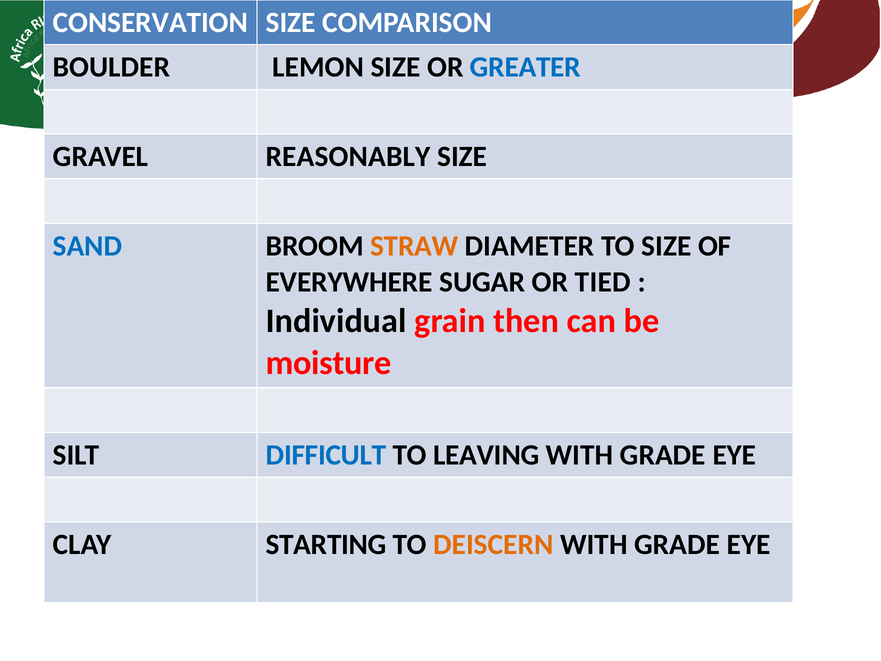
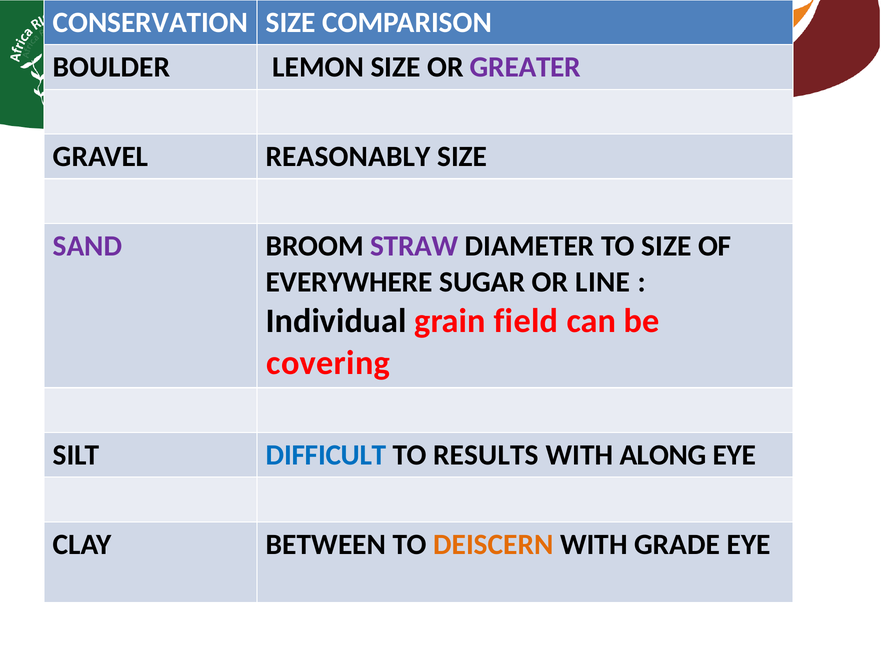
GREATER colour: blue -> purple (525, 67)
SAND colour: blue -> purple (87, 246)
STRAW colour: orange -> purple (414, 246)
TIED: TIED -> LINE (603, 282)
then: then -> field (526, 321)
moisture: moisture -> covering (328, 363)
LEAVING: LEAVING -> RESULTS (486, 455)
GRADE: GRADE -> ALONG (663, 455)
STARTING: STARTING -> BETWEEN (326, 544)
